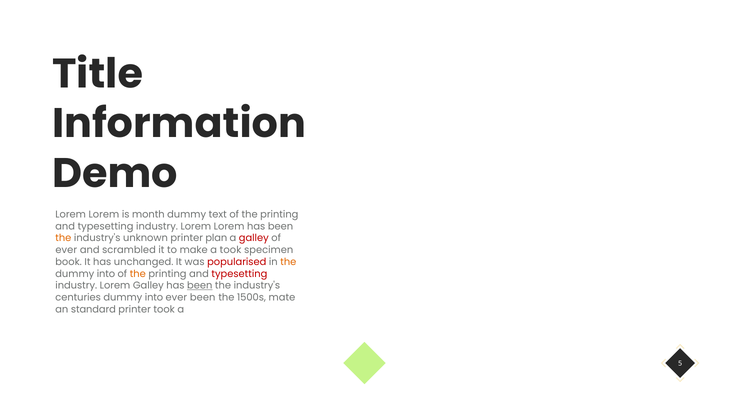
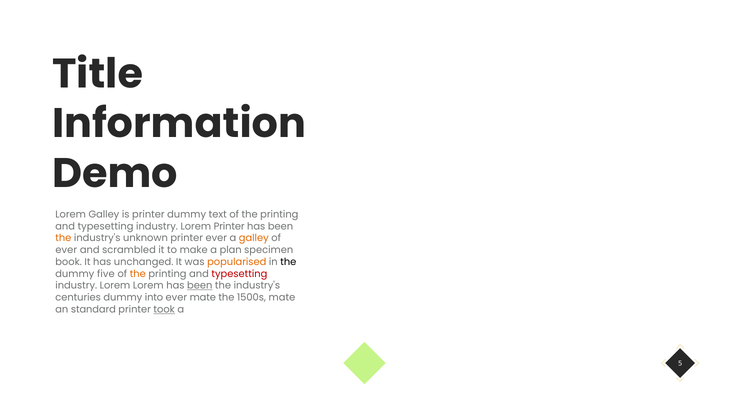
Lorem: Lorem -> Galley (104, 214)
is month: month -> printer (148, 214)
industry Lorem Lorem: Lorem -> Printer (229, 226)
printer plan: plan -> ever (216, 238)
galley colour: red -> orange (254, 238)
a took: took -> plan (231, 250)
popularised colour: red -> orange (237, 262)
the colour: orange -> black (288, 262)
into: into -> five (106, 274)
Lorem Galley: Galley -> Lorem (148, 286)
ever been: been -> mate (203, 298)
took underline: none -> present (164, 309)
